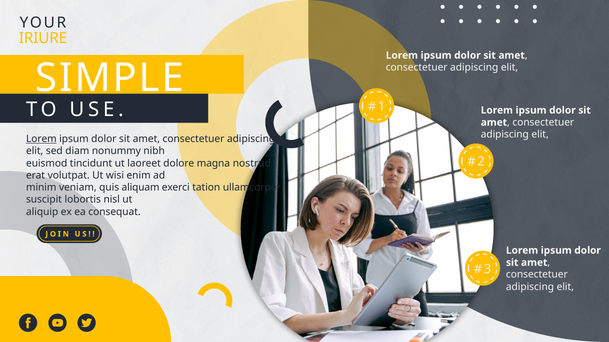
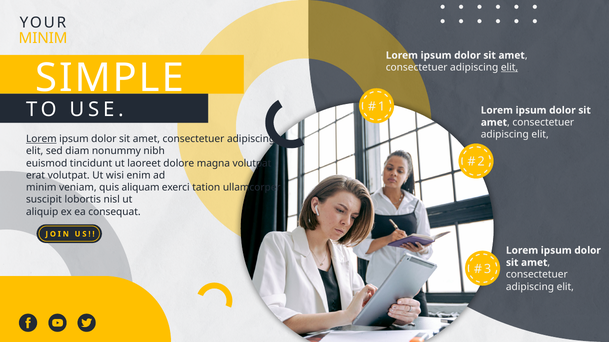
IRIURE: IRIURE -> MINIM (43, 38)
elit underline: none -> present (510, 68)
magna nostrud: nostrud -> volutpat (252, 163)
